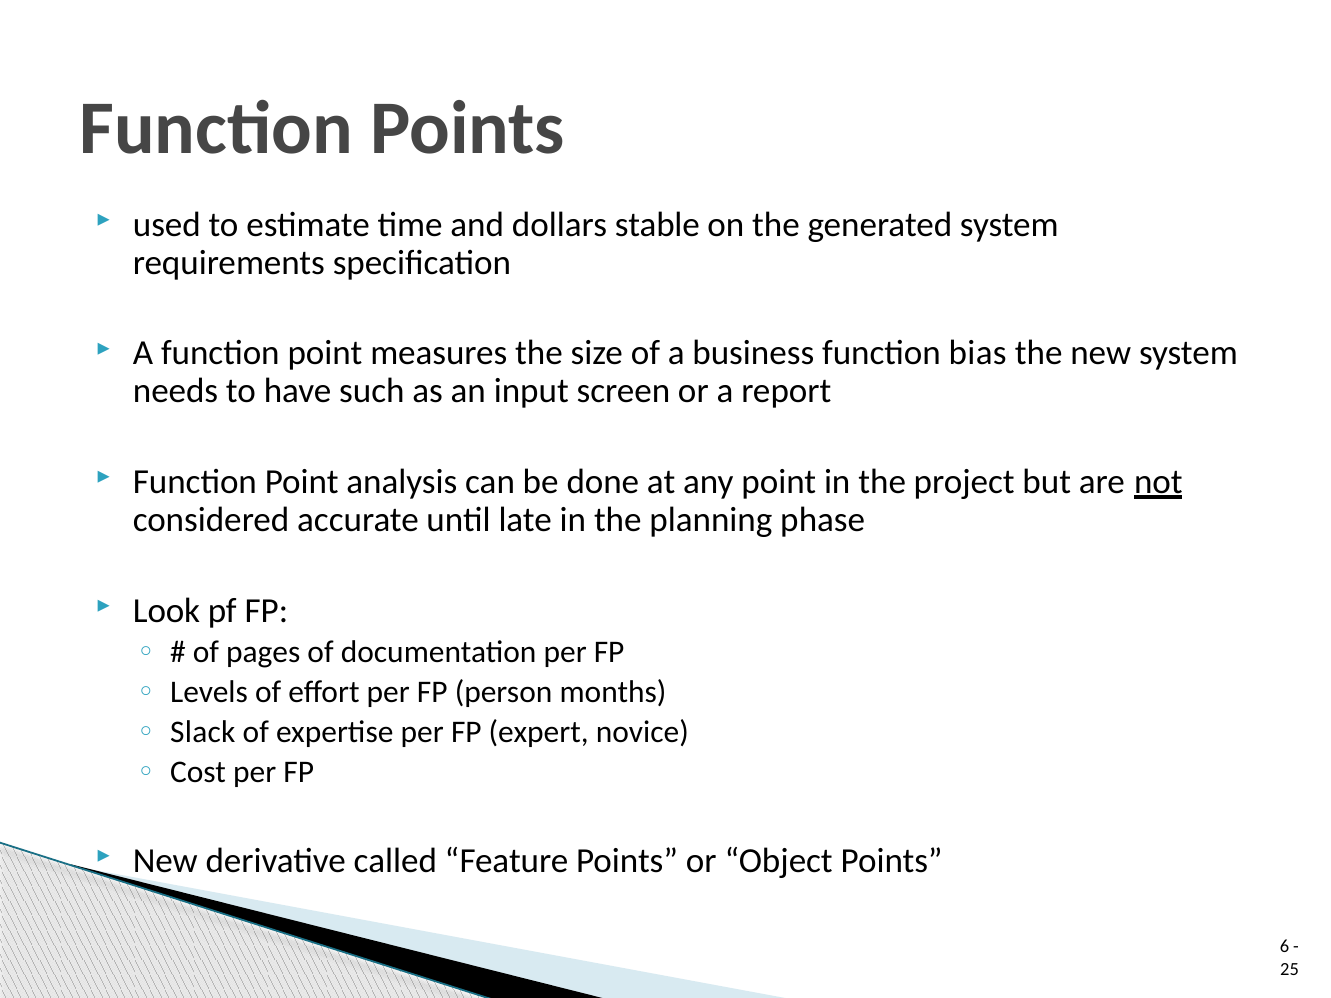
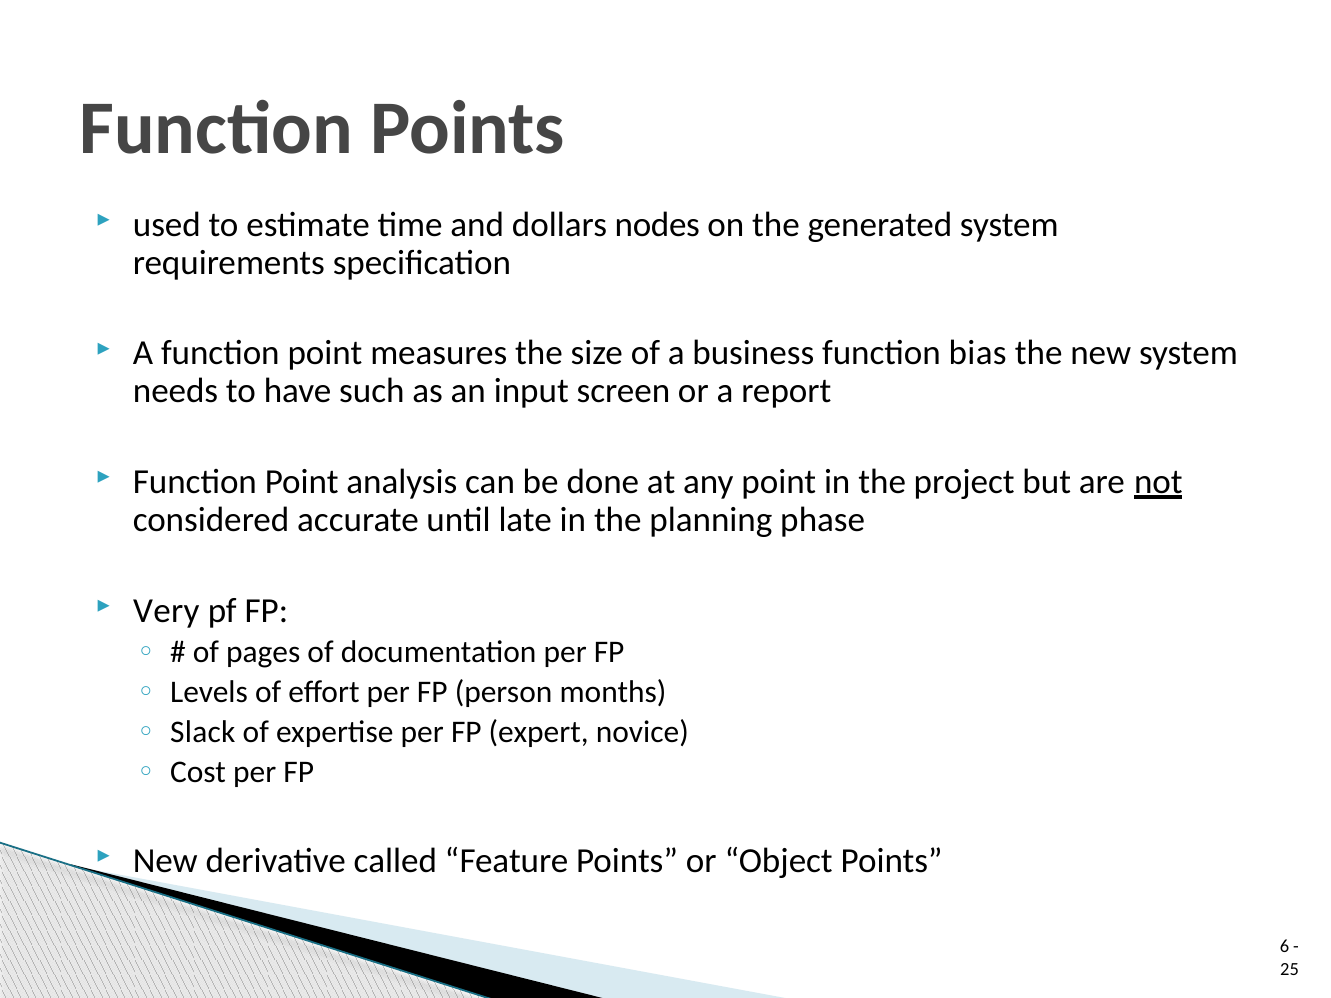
stable: stable -> nodes (657, 225)
Look: Look -> Very (166, 611)
